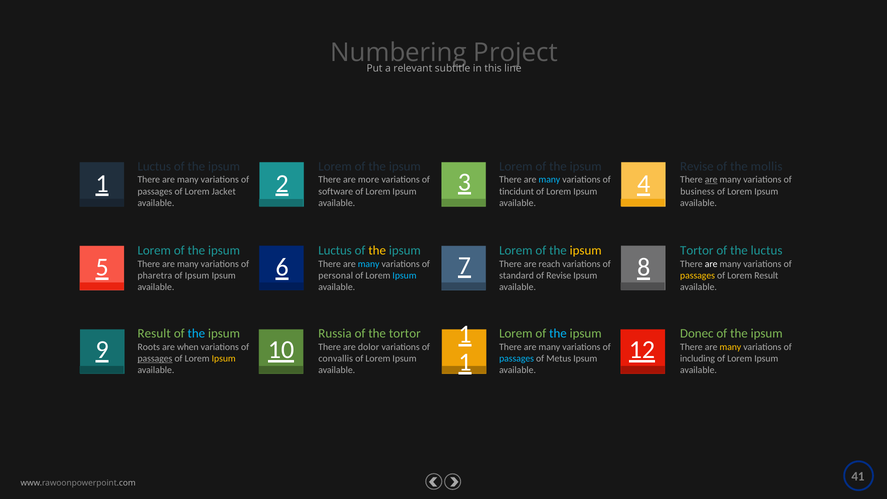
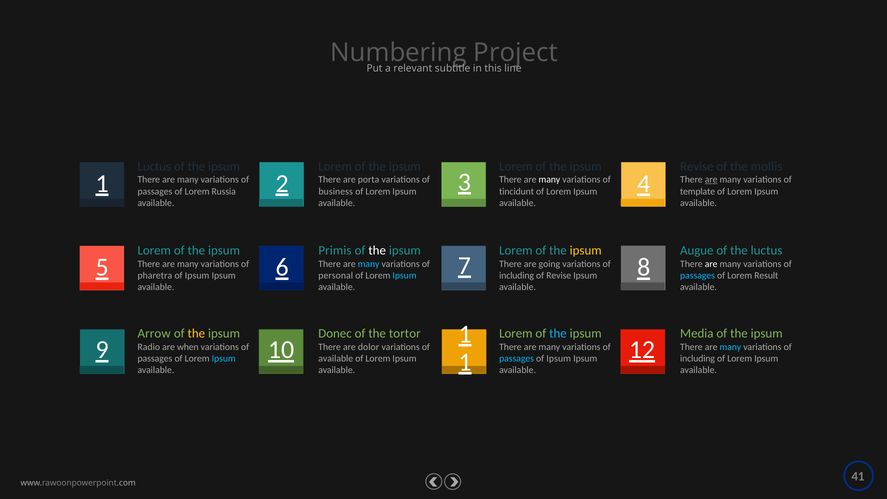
more: more -> porta (369, 180)
many colour: light blue -> white (549, 180)
Jacket: Jacket -> Russia (224, 191)
software: software -> business (336, 191)
business: business -> template (698, 191)
Luctus: Luctus -> Primis (335, 250)
the colour: yellow -> white (377, 250)
Tortor: Tortor -> Augue (697, 250)
reach: reach -> going (549, 264)
standard: standard -> including (517, 275)
passages colour: yellow -> light blue (698, 275)
Result: Result -> Arrow (154, 334)
the colour: light blue -> yellow (196, 334)
Russia: Russia -> Donec (335, 334)
Donec: Donec -> Media (697, 334)
Roots: Roots -> Radio (149, 347)
many colour: yellow -> light blue (730, 347)
passages underline: present -> none (155, 358)
Ipsum colour: yellow -> light blue (224, 358)
convallis: convallis -> available (336, 358)
Metus: Metus -> Ipsum (559, 358)
